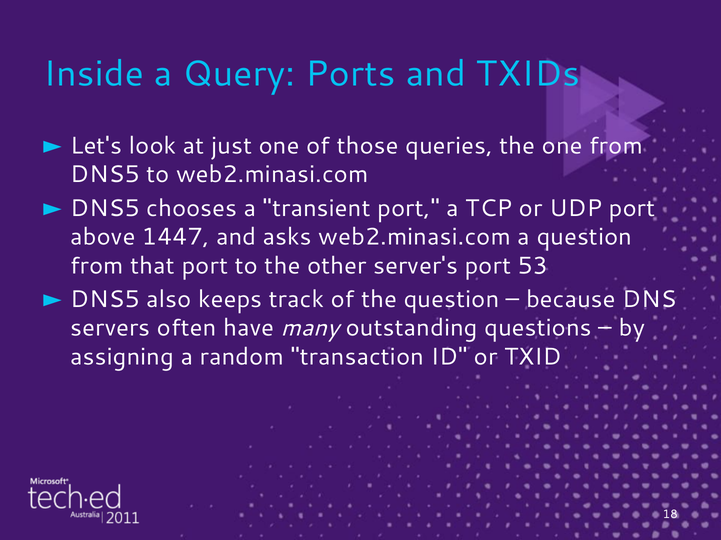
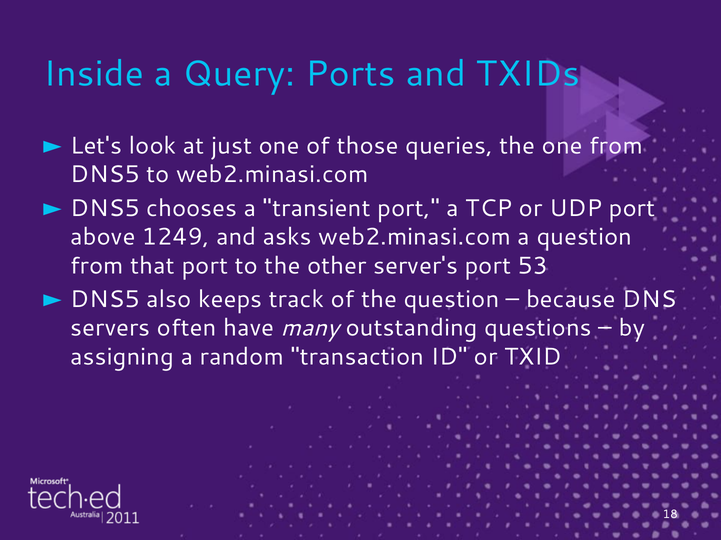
1447: 1447 -> 1249 (176, 237)
